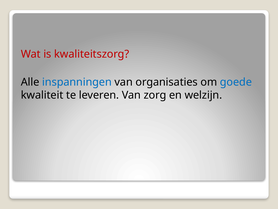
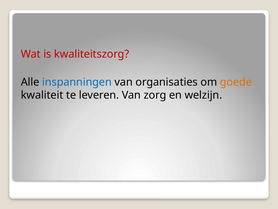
goede colour: blue -> orange (236, 82)
